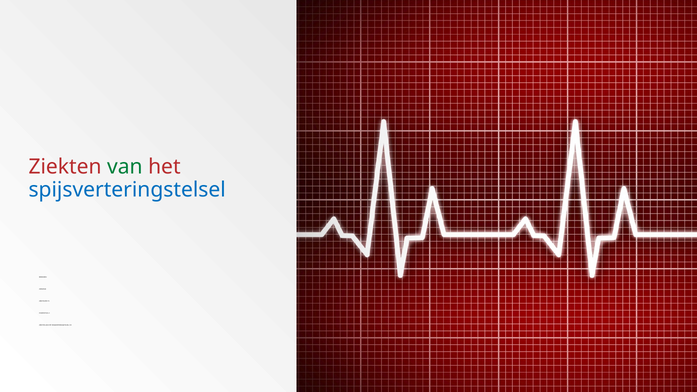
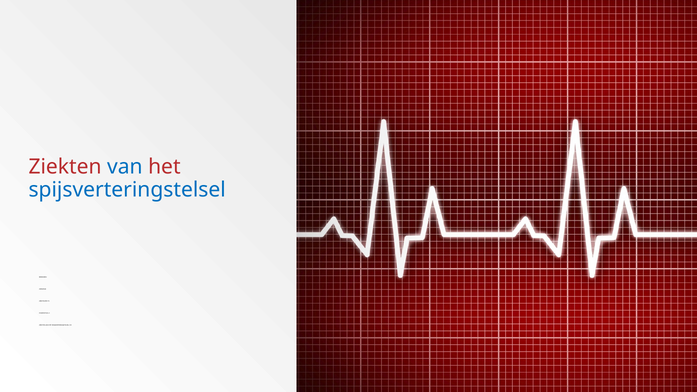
van colour: green -> blue (125, 167)
